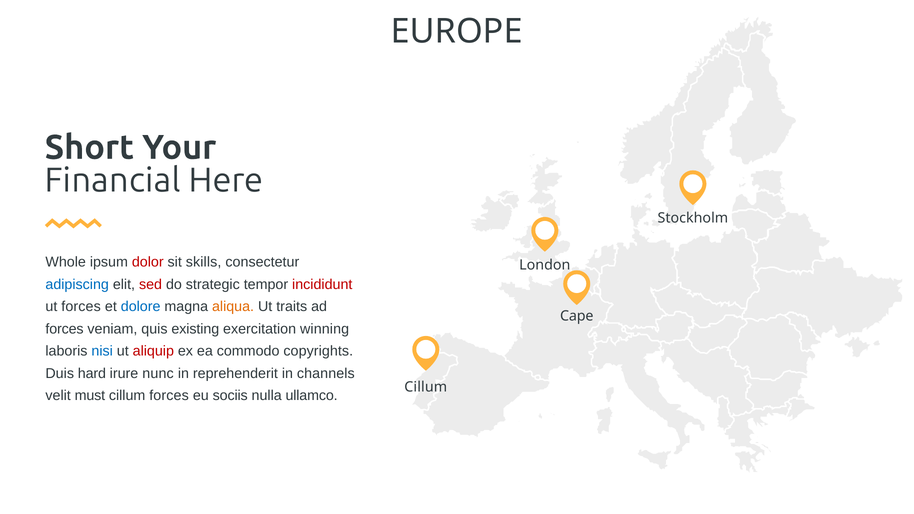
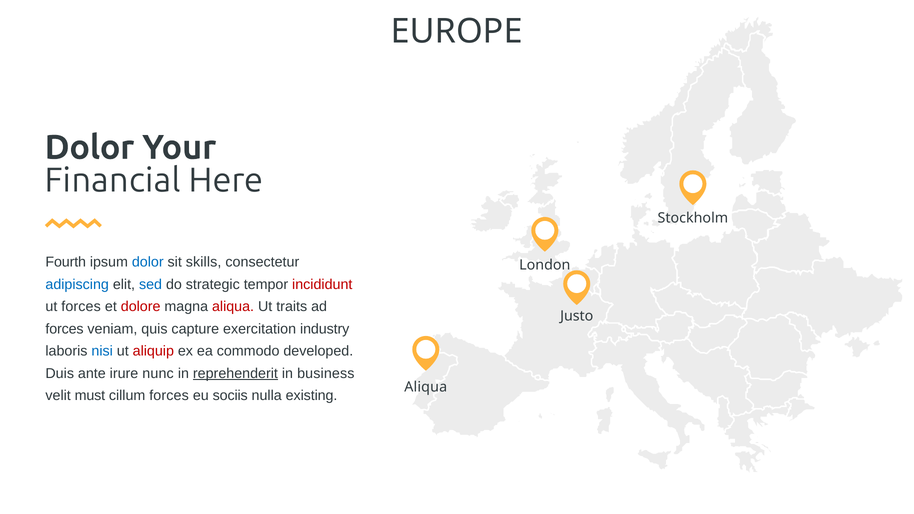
Short: Short -> Dolor (89, 148)
Whole: Whole -> Fourth (66, 262)
dolor colour: red -> blue (148, 262)
sed colour: red -> blue (151, 284)
dolore colour: blue -> red (141, 307)
aliqua colour: orange -> red (233, 307)
Cape: Cape -> Justo (577, 316)
existing: existing -> capture (195, 329)
winning: winning -> industry (325, 329)
copyrights: copyrights -> developed (318, 351)
hard: hard -> ante (92, 373)
reprehenderit underline: none -> present (235, 373)
channels: channels -> business (326, 373)
Cillum: Cillum -> Aliqua (426, 387)
ullamco: ullamco -> existing (312, 396)
